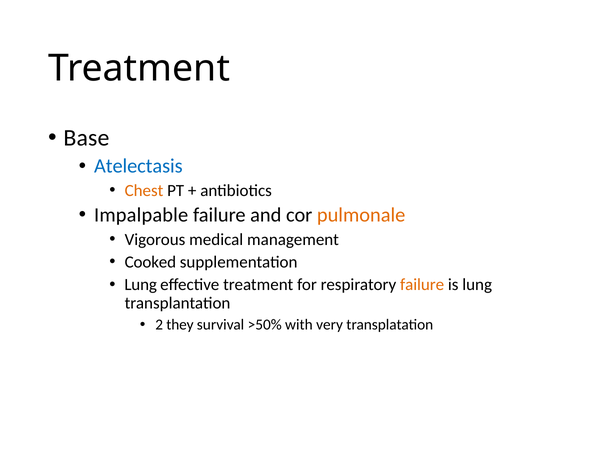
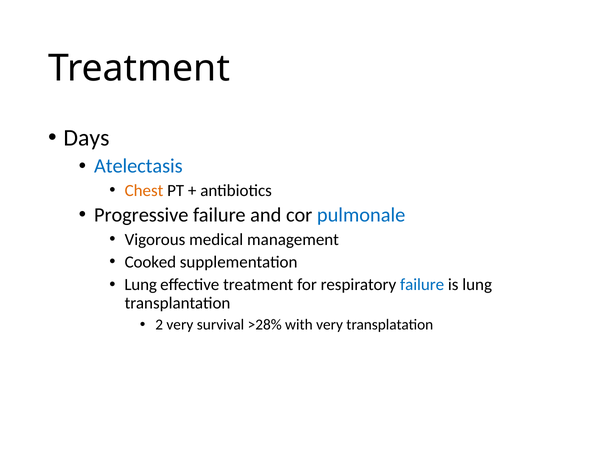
Base: Base -> Days (87, 138)
Impalpable: Impalpable -> Progressive (141, 215)
pulmonale colour: orange -> blue (361, 215)
failure colour: orange -> blue (422, 285)
2 they: they -> very (180, 325)
>50%: >50% -> >28% (265, 325)
